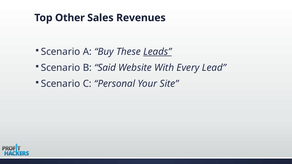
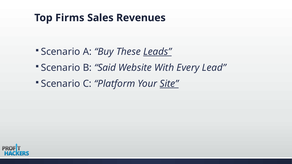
Other: Other -> Firms (70, 18)
Personal: Personal -> Platform (115, 84)
Site underline: none -> present (169, 84)
